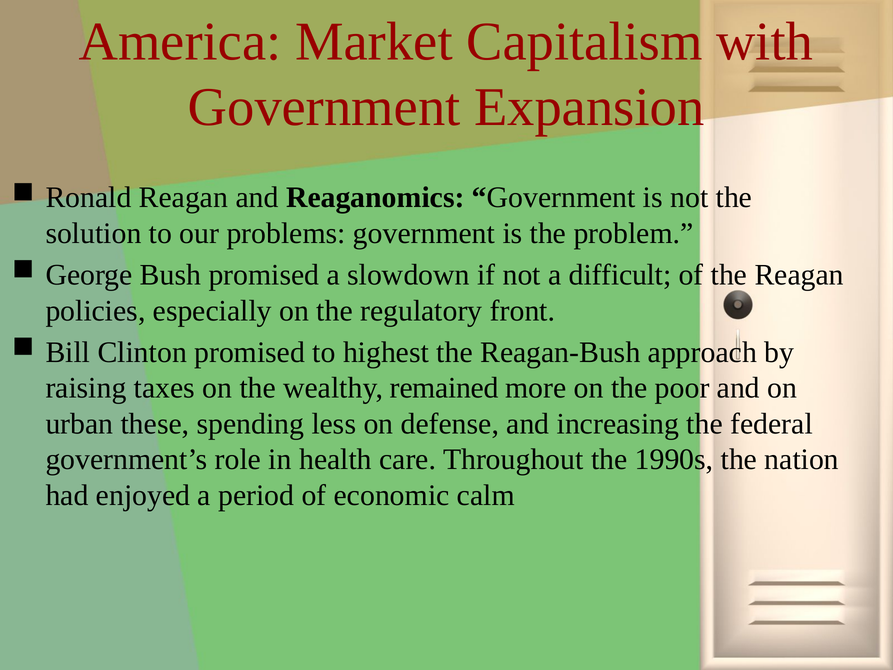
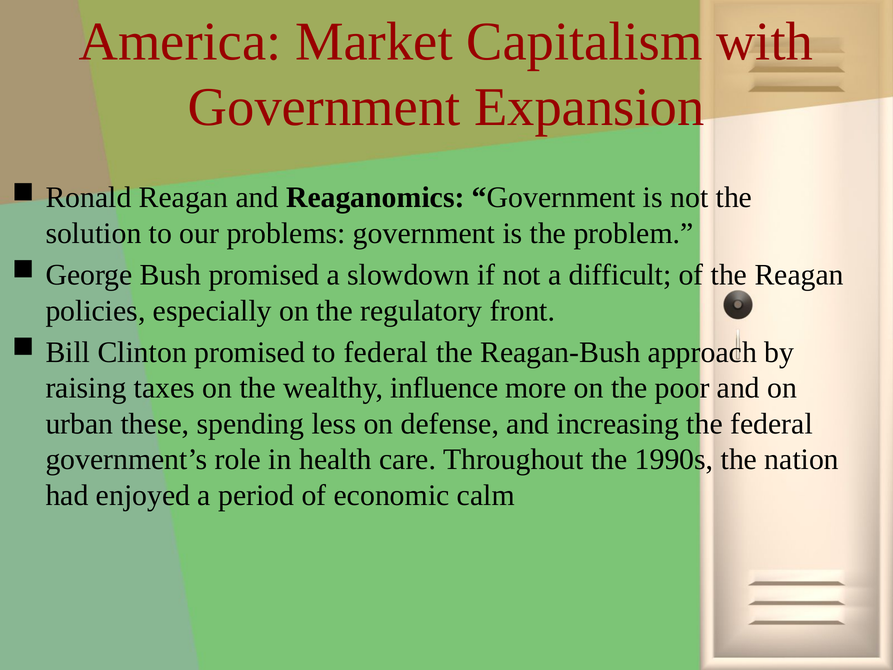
to highest: highest -> federal (386, 352)
remained: remained -> influence (444, 388)
